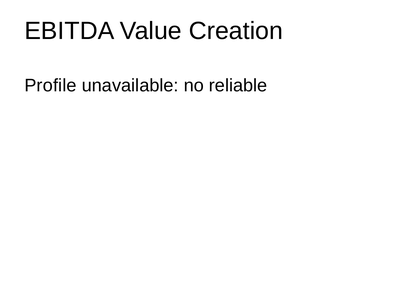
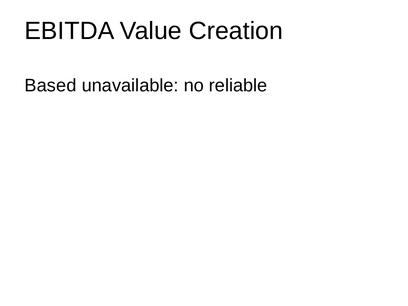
Profile: Profile -> Based (51, 86)
